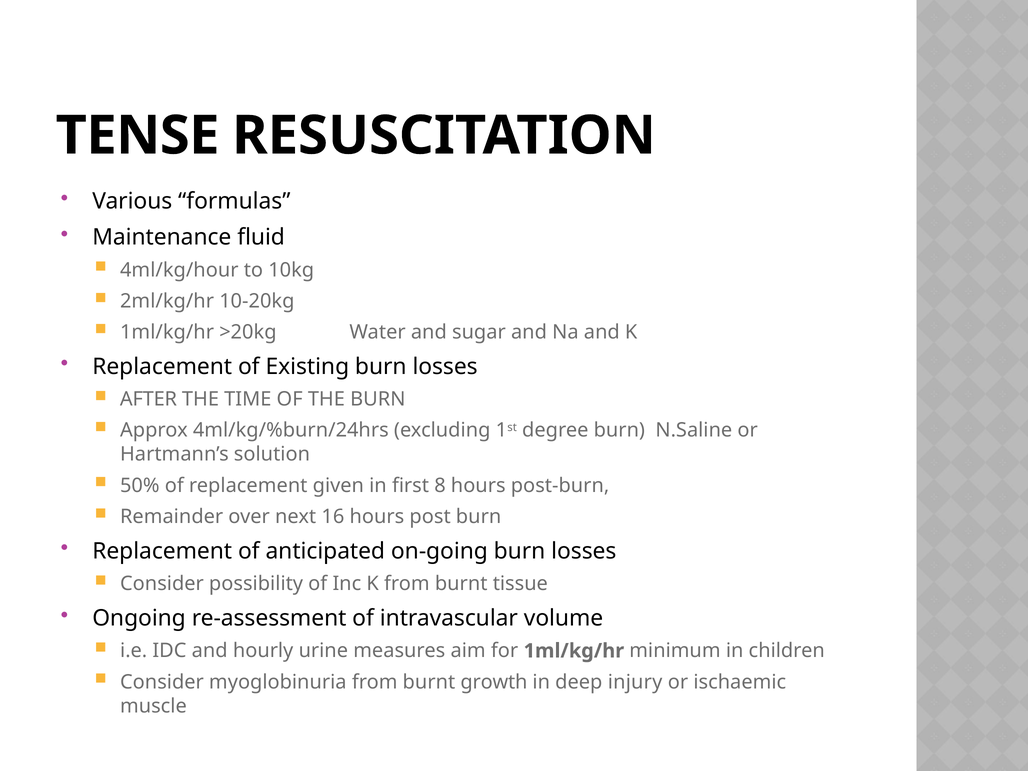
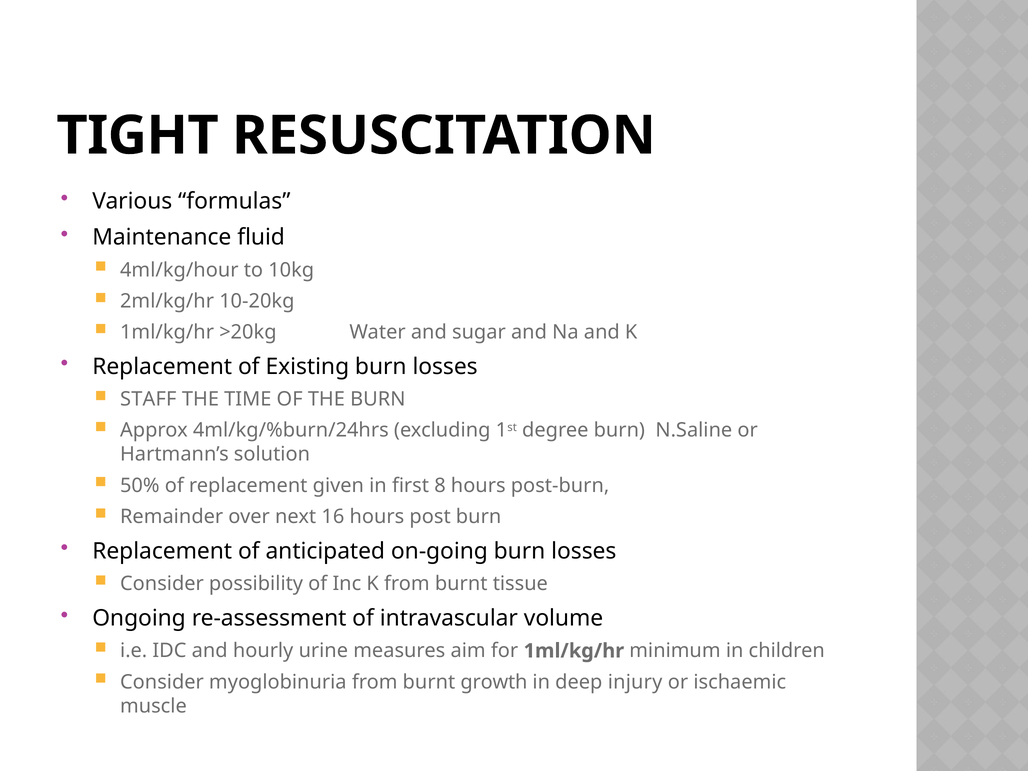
TENSE: TENSE -> TIGHT (138, 136)
AFTER: AFTER -> STAFF (148, 399)
